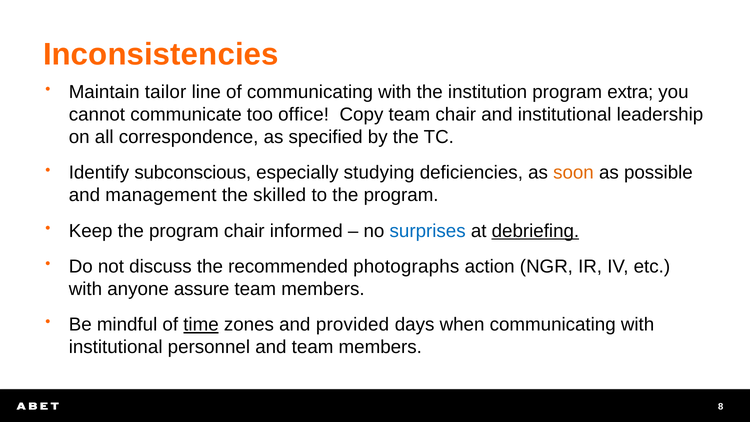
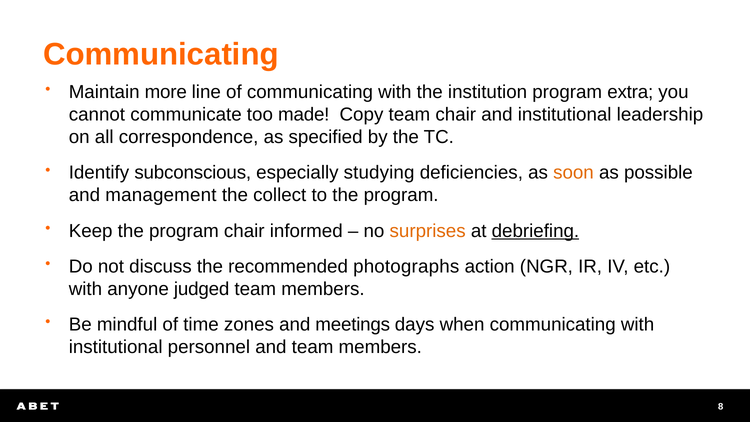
Inconsistencies: Inconsistencies -> Communicating (161, 55)
tailor: tailor -> more (166, 92)
office: office -> made (304, 115)
skilled: skilled -> collect (280, 195)
surprises colour: blue -> orange (428, 231)
assure: assure -> judged (202, 289)
time underline: present -> none (201, 325)
provided: provided -> meetings (353, 325)
